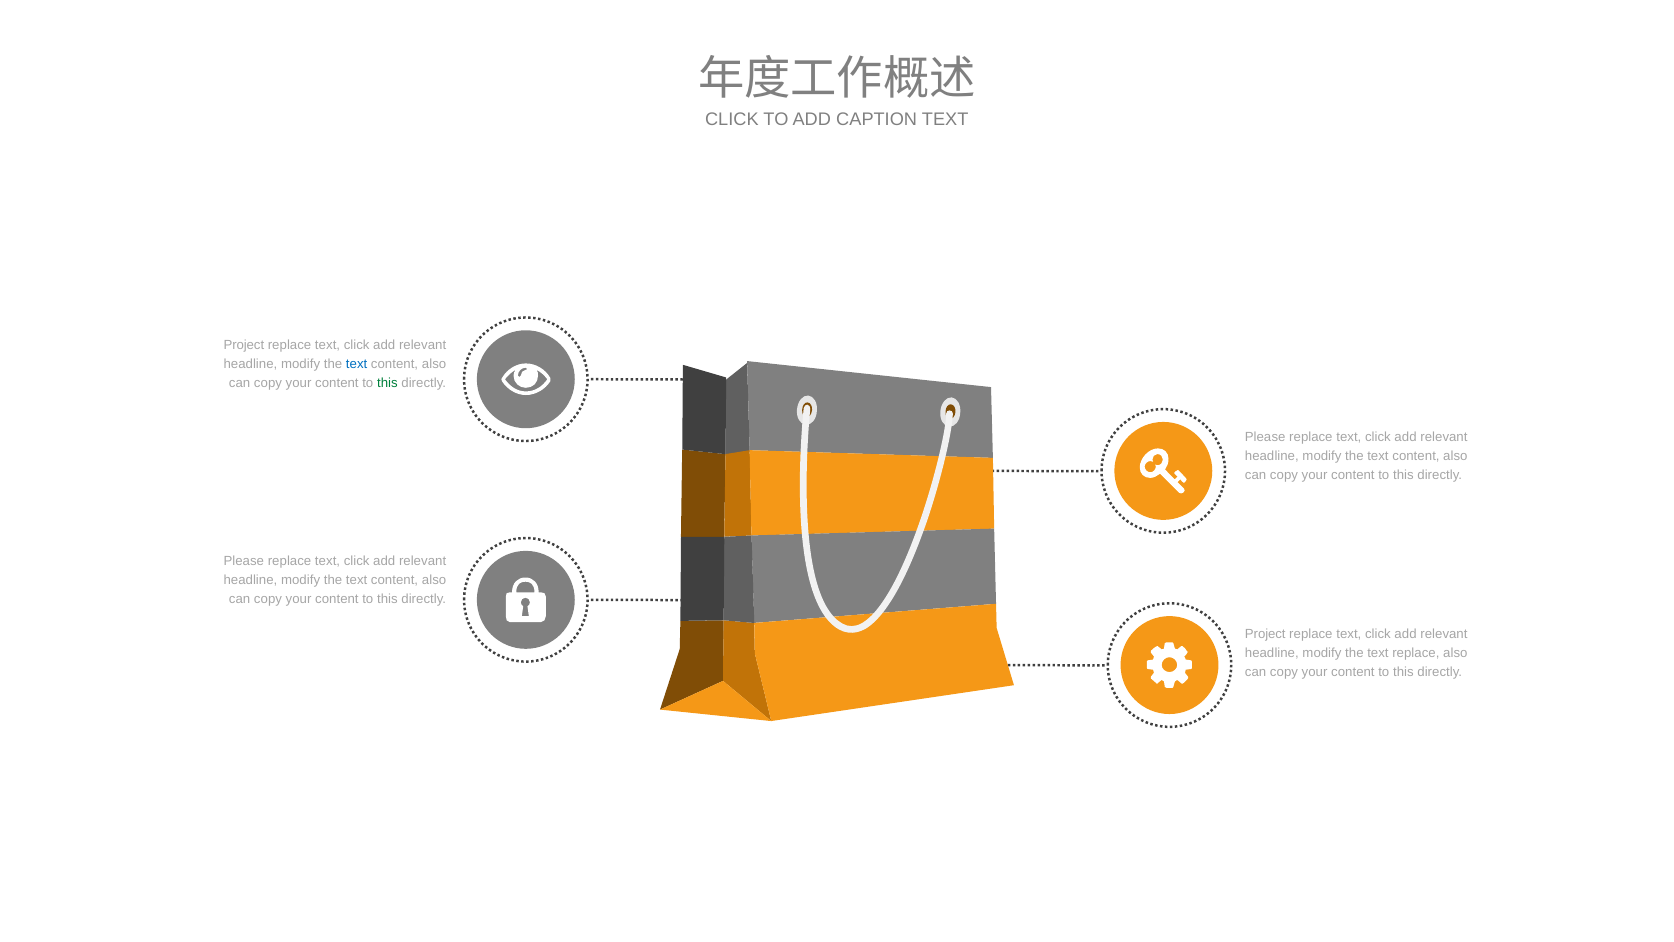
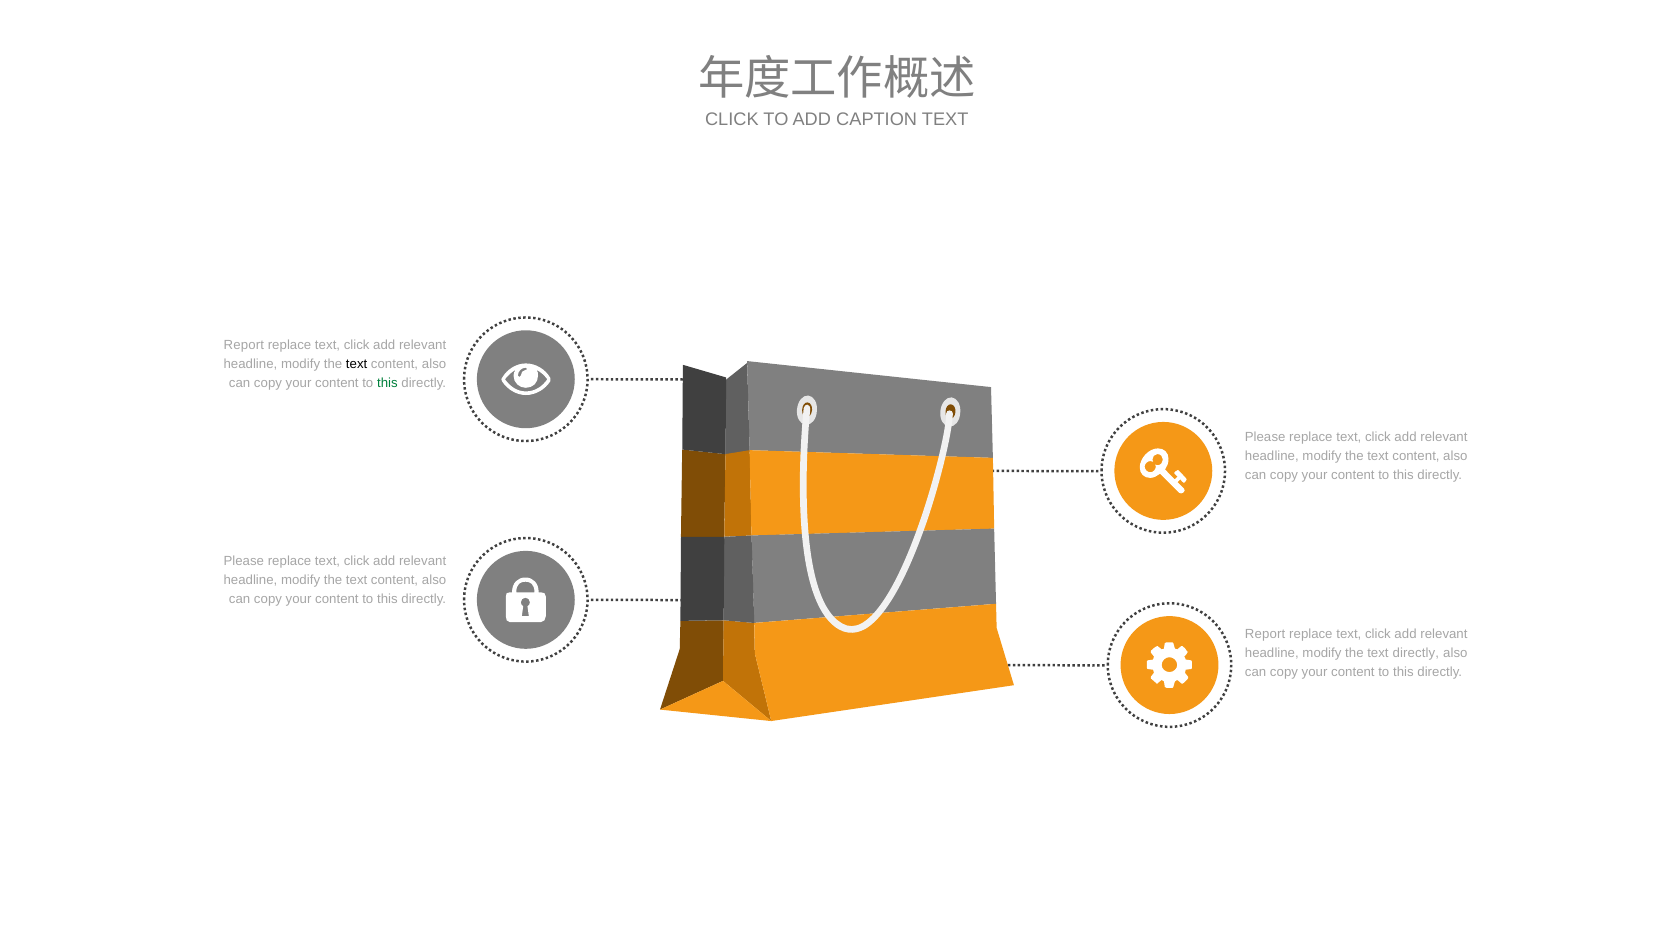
Project: Project -> Report (244, 345)
text colour: blue -> black (357, 364)
Project: Project -> Report (1265, 634)
text replace: replace -> directly (1416, 653)
